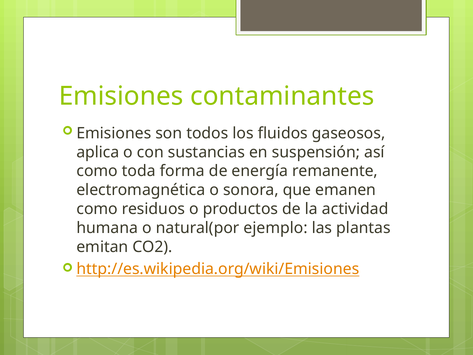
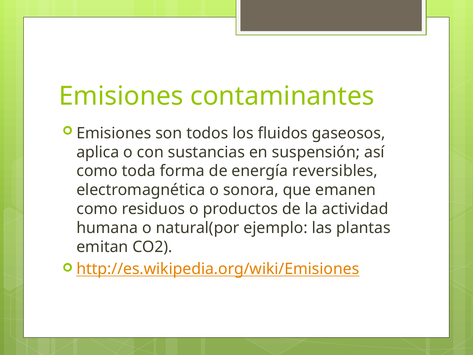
remanente: remanente -> reversibles (335, 171)
